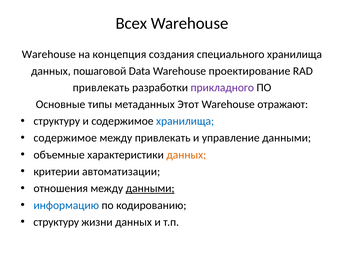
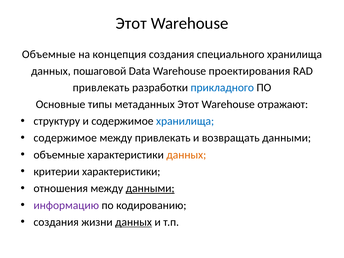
Всех: Всех -> Этот (131, 23)
Warehouse: Warehouse -> Объемные (49, 54)
проектирование: проектирование -> проектирования (249, 71)
прикладного colour: purple -> blue (222, 87)
управление: управление -> возвращать (231, 138)
критерии автоматизации: автоматизации -> характеристики (121, 172)
информацию colour: blue -> purple (66, 205)
структуру: структуру -> создания (56, 222)
данных underline: none -> present (134, 222)
